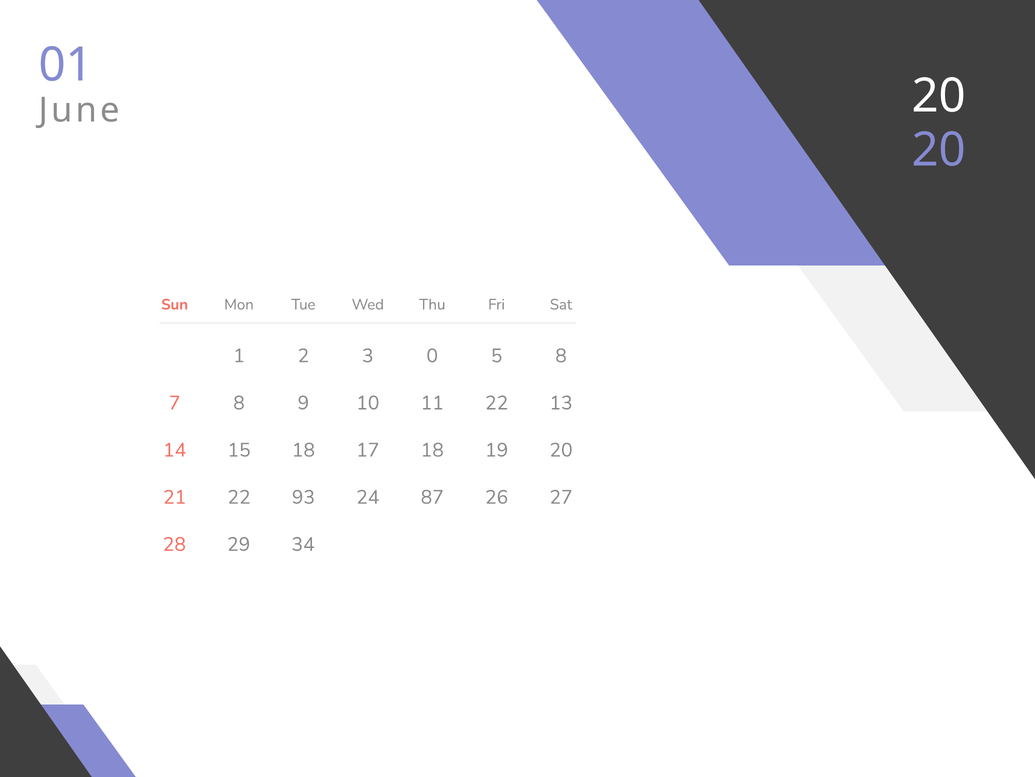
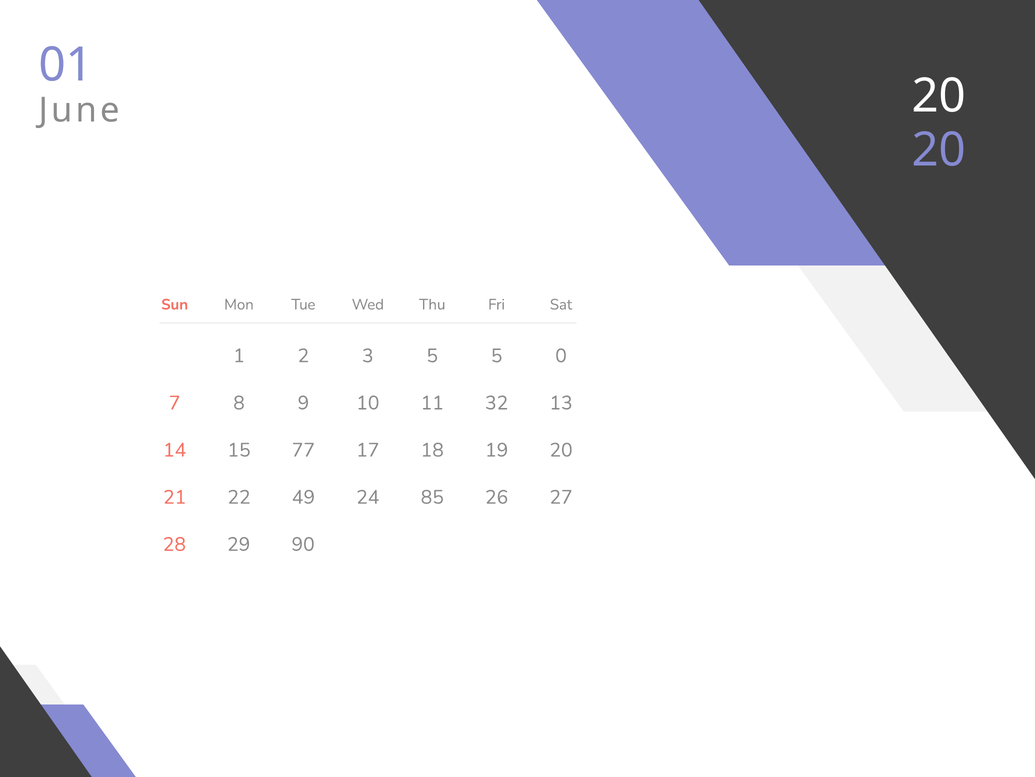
3 0: 0 -> 5 (432, 355)
5 8: 8 -> 0 (561, 355)
11 22: 22 -> 32 (497, 403)
15 18: 18 -> 77 (303, 450)
93: 93 -> 49 (303, 497)
87: 87 -> 85 (432, 497)
34: 34 -> 90 (303, 544)
